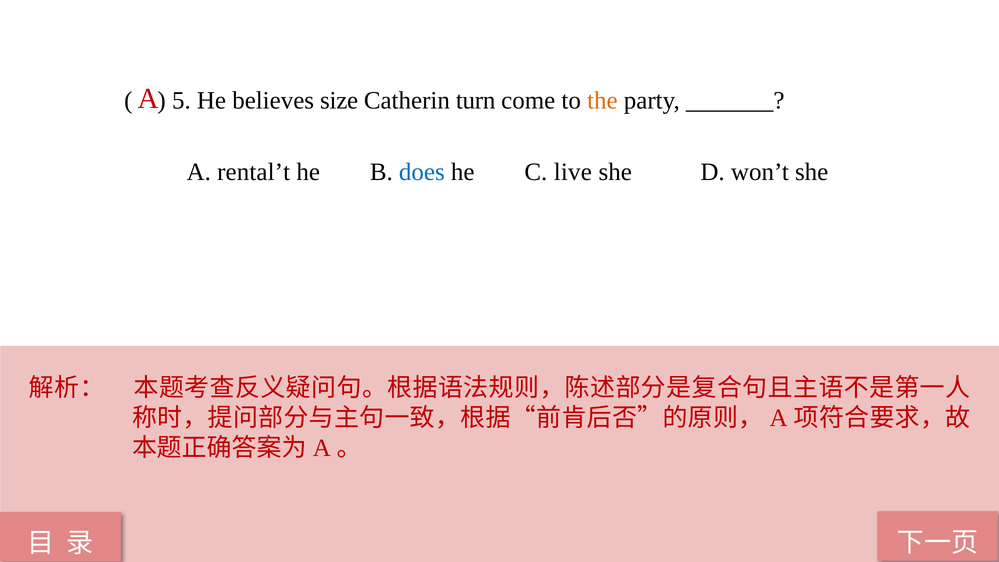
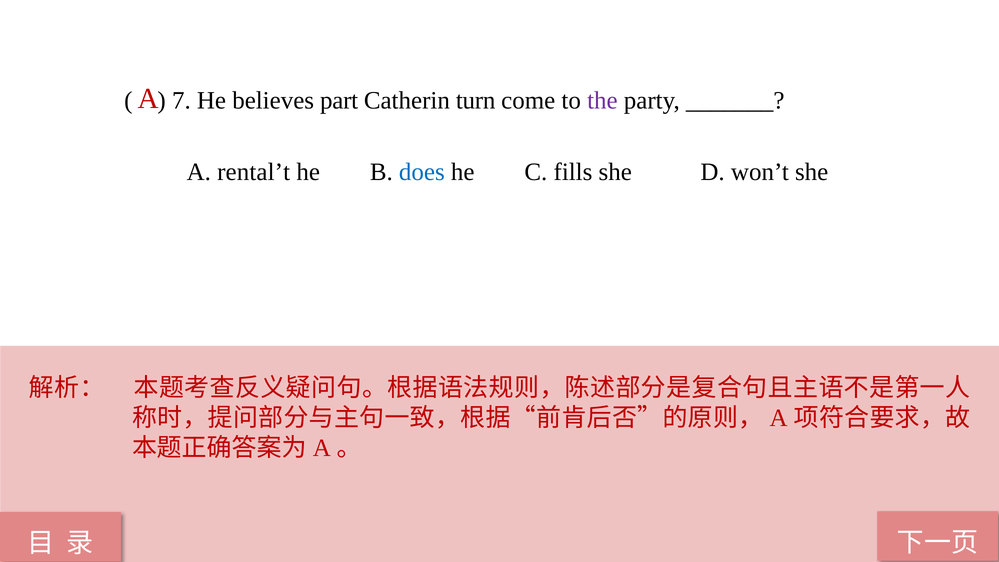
5: 5 -> 7 (181, 100)
size: size -> part (339, 100)
the colour: orange -> purple (602, 100)
live: live -> fills (573, 172)
